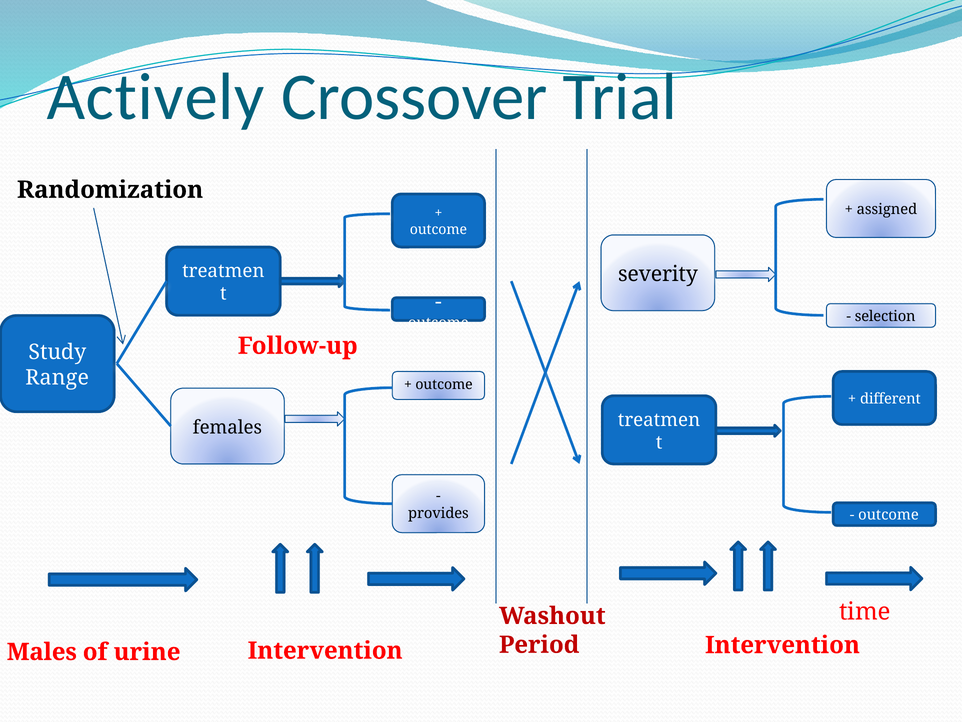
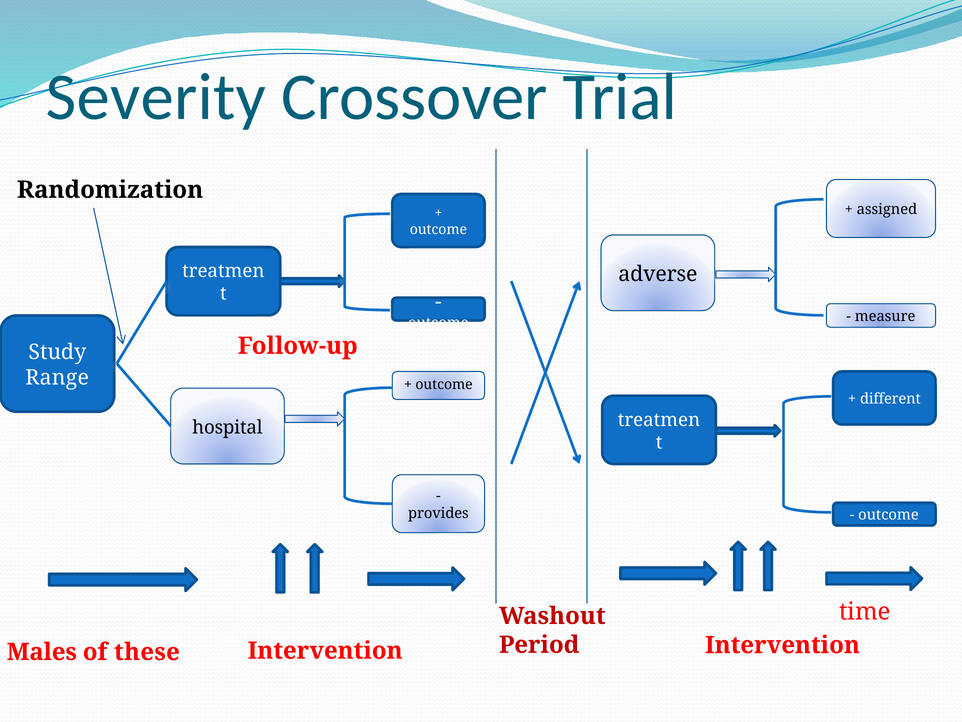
Actively: Actively -> Severity (156, 97)
severity: severity -> adverse (658, 274)
selection: selection -> measure (885, 316)
females: females -> hospital (227, 427)
urine: urine -> these (147, 652)
